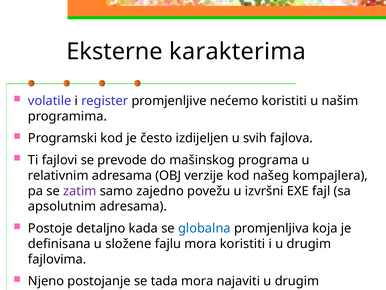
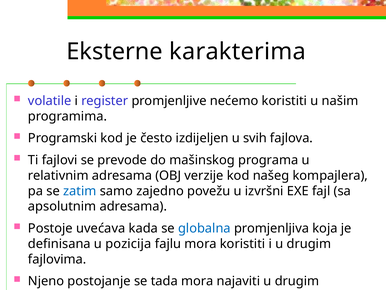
zatim colour: purple -> blue (80, 191)
detaljno: detaljno -> uvećava (101, 228)
složene: složene -> pozicija (128, 243)
